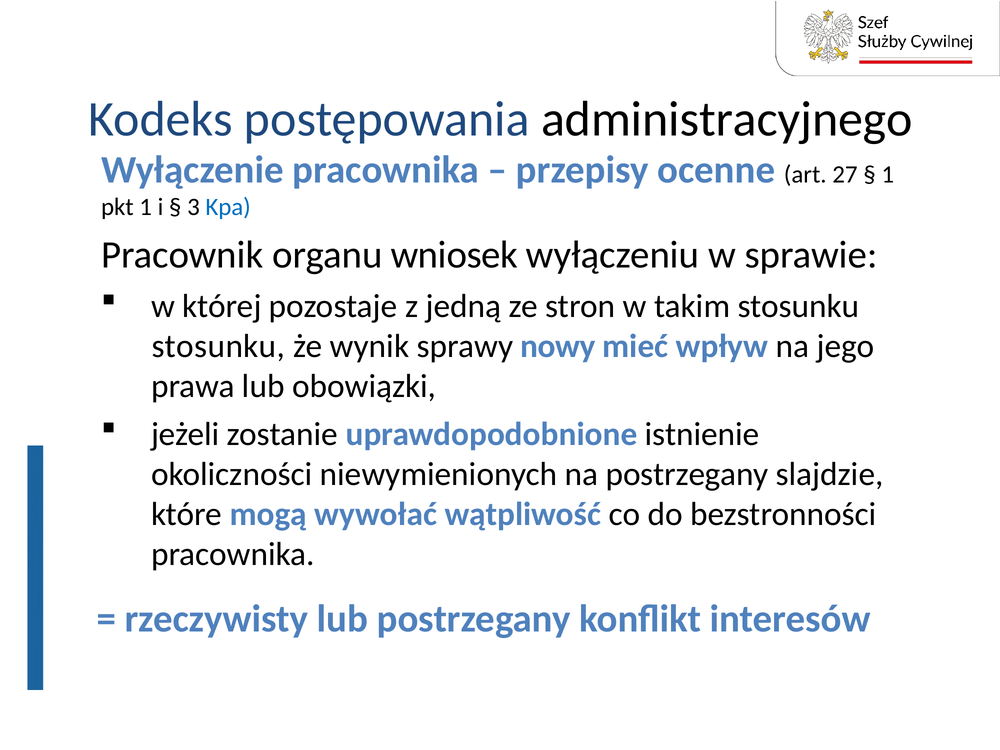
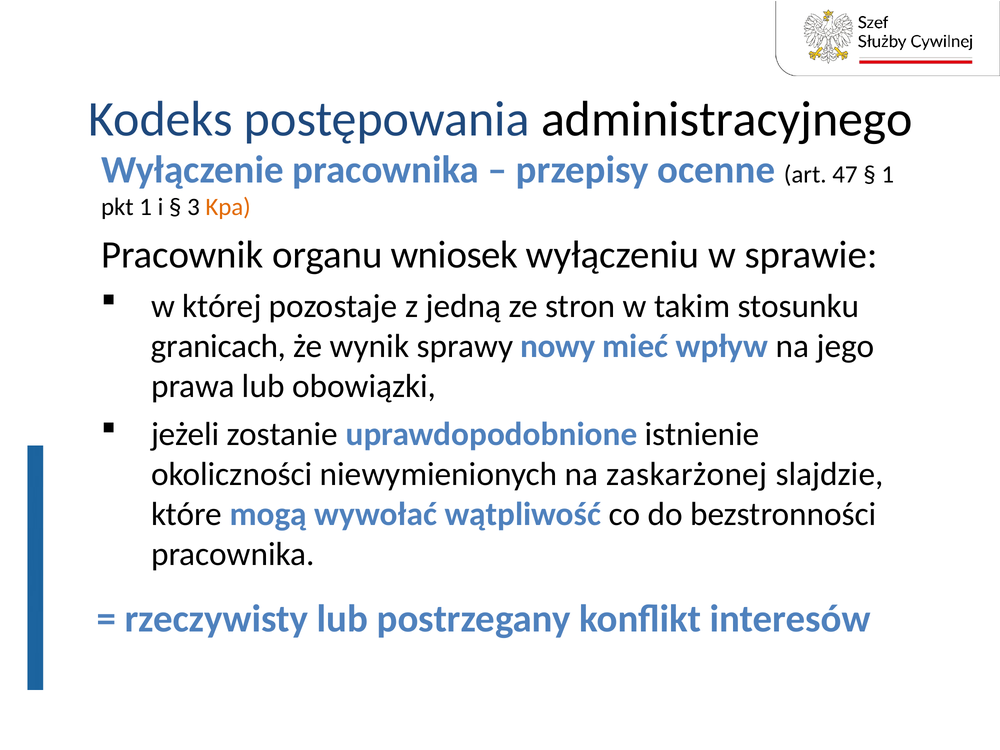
27: 27 -> 47 (845, 174)
Kpa colour: blue -> orange (228, 207)
stosunku: stosunku -> granicach (219, 346)
na postrzegany: postrzegany -> zaskarżonej (687, 474)
